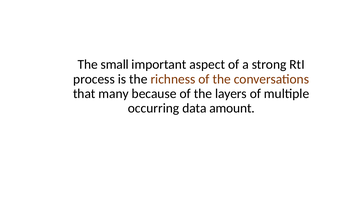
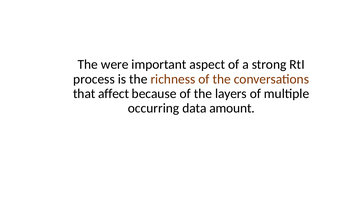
small: small -> were (115, 65)
many: many -> affect (114, 94)
